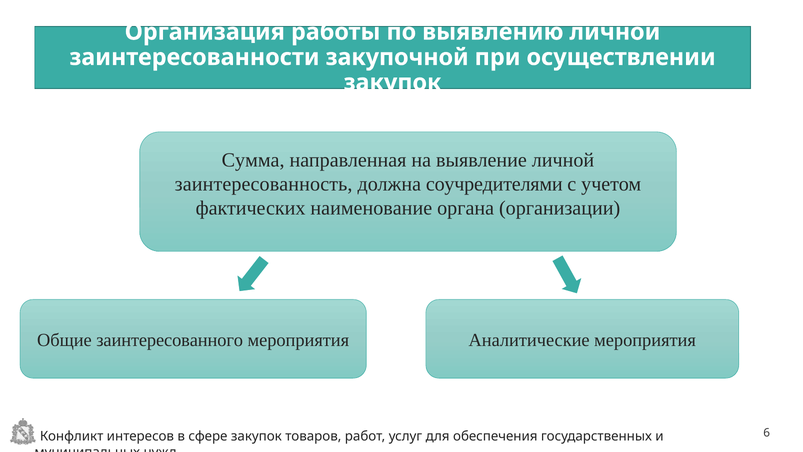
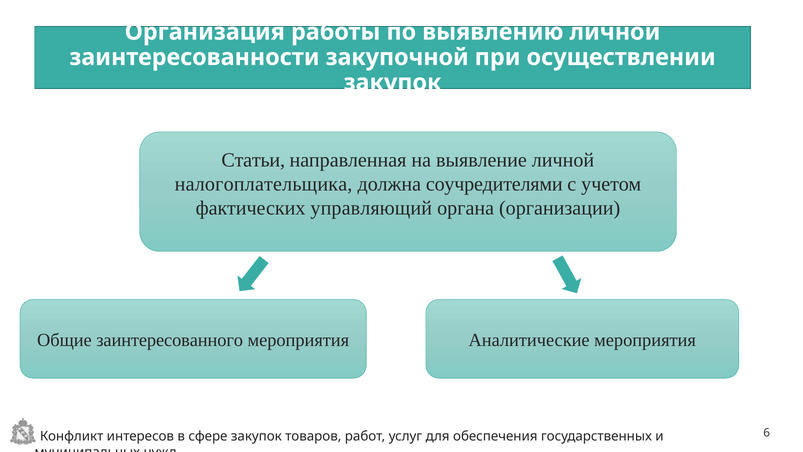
Сумма: Сумма -> Статьи (253, 160)
заинтересованность: заинтересованность -> налогоплательщика (264, 184)
наименование: наименование -> управляющий (371, 208)
